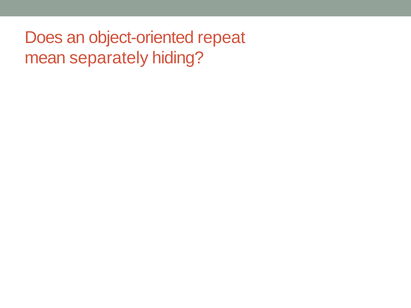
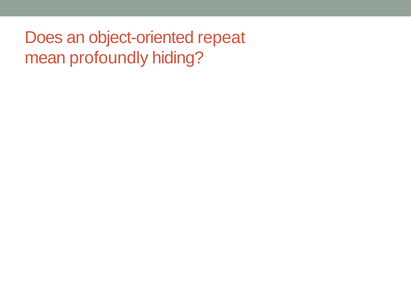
separately: separately -> profoundly (109, 58)
